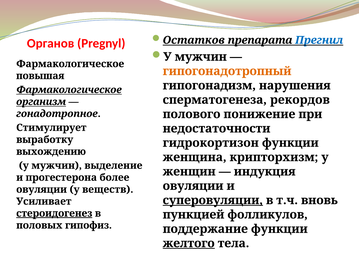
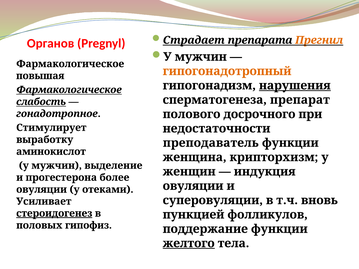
Остатков: Остатков -> Страдает (194, 40)
Прегнил colour: blue -> orange (319, 40)
нарушения underline: none -> present (295, 86)
рекордов: рекордов -> препарат (300, 100)
организм: организм -> слабость (41, 102)
понижение: понижение -> досрочного (259, 114)
гидрокортизон: гидрокортизон -> преподаватель (211, 143)
выхождению: выхождению -> аминокислот (51, 152)
веществ: веществ -> отеками (108, 190)
суперовуляции underline: present -> none (213, 200)
